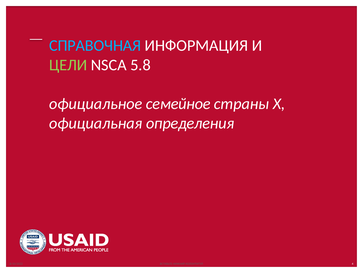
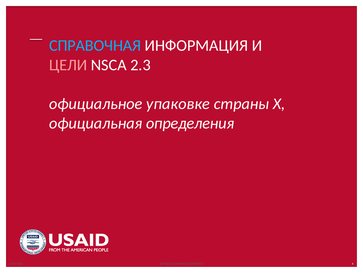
ЦЕЛИ colour: light green -> pink (68, 65)
5.8: 5.8 -> 2.3 (140, 65)
семейное: семейное -> упаковке (178, 104)
